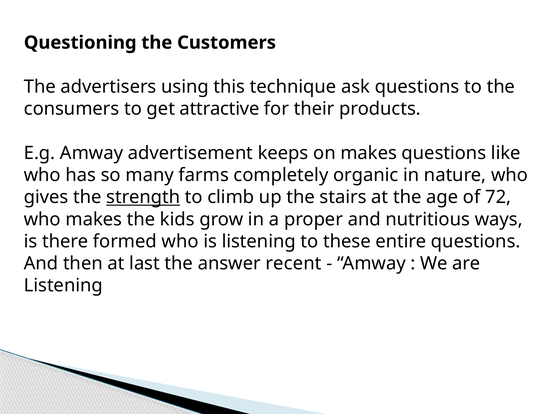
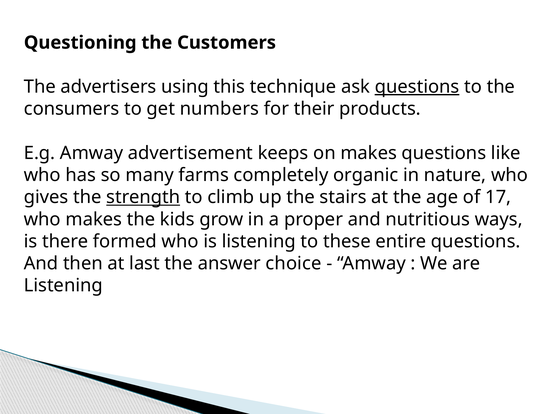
questions underline: none -> present (417, 87)
attractive: attractive -> numbers (219, 109)
72: 72 -> 17 (498, 197)
recent: recent -> choice (294, 263)
